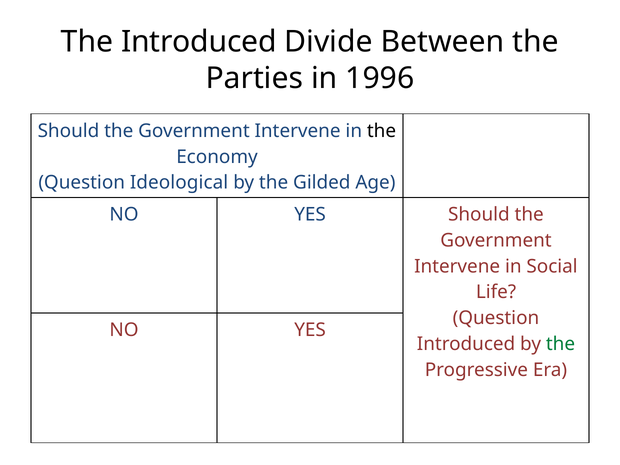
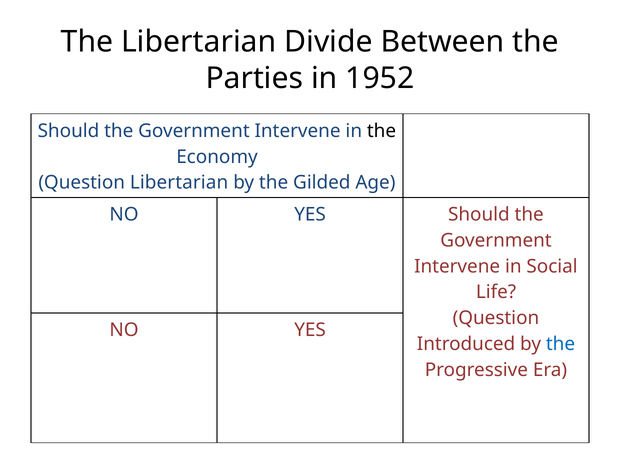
The Introduced: Introduced -> Libertarian (199, 42)
1996: 1996 -> 1952 (380, 78)
Question Ideological: Ideological -> Libertarian (179, 183)
the colour: green -> blue (561, 344)
